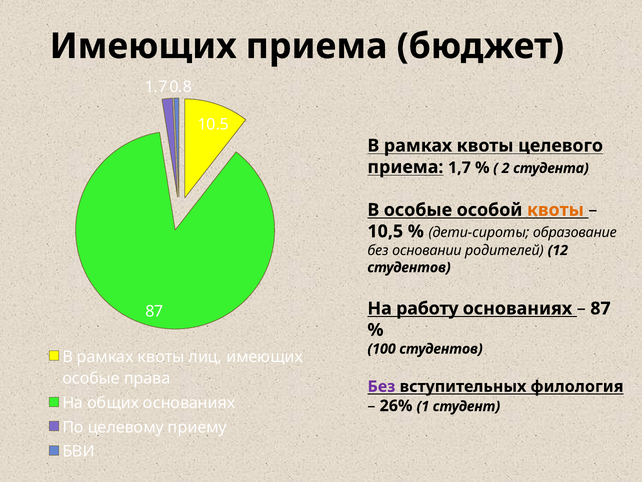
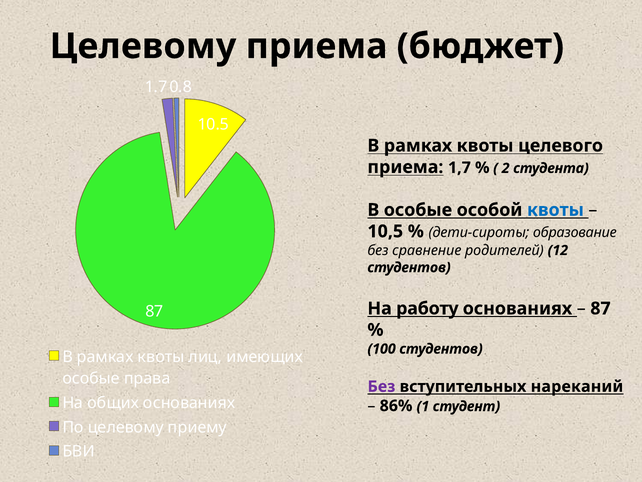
Имеющих: Имеющих -> Целевому (143, 46)
квоты colour: orange -> blue (555, 210)
основании: основании -> сравнение (427, 250)
филология: филология -> нареканий (577, 386)
26%: 26% -> 86% (396, 405)
